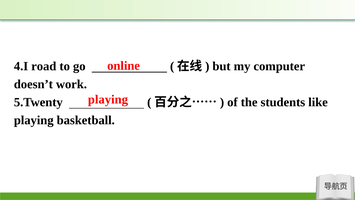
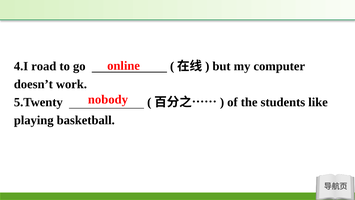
playing: playing -> nobody (108, 99)
